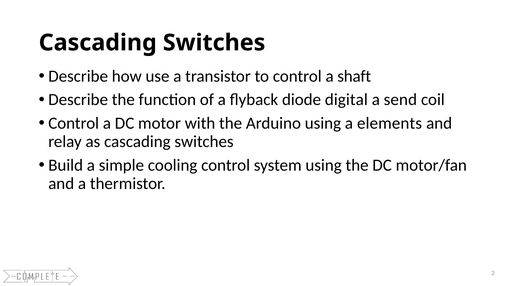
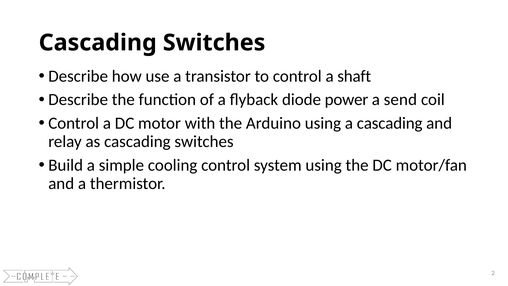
digital: digital -> power (347, 100)
a elements: elements -> cascading (390, 123)
